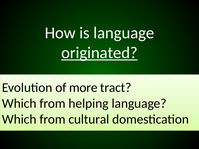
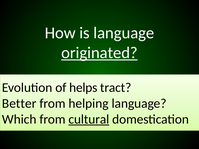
more: more -> helps (83, 88)
Which: Which -> Better (19, 104)
cultural underline: none -> present (89, 120)
